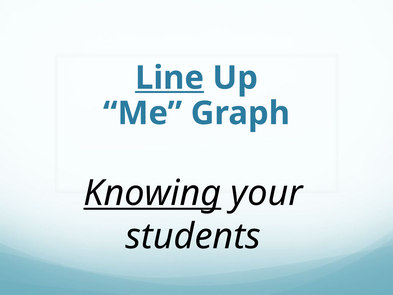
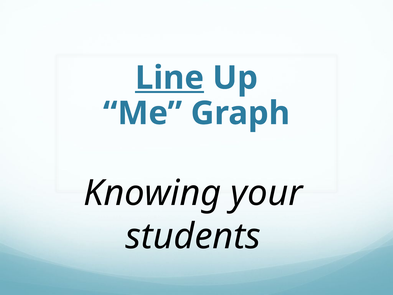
Knowing underline: present -> none (152, 193)
